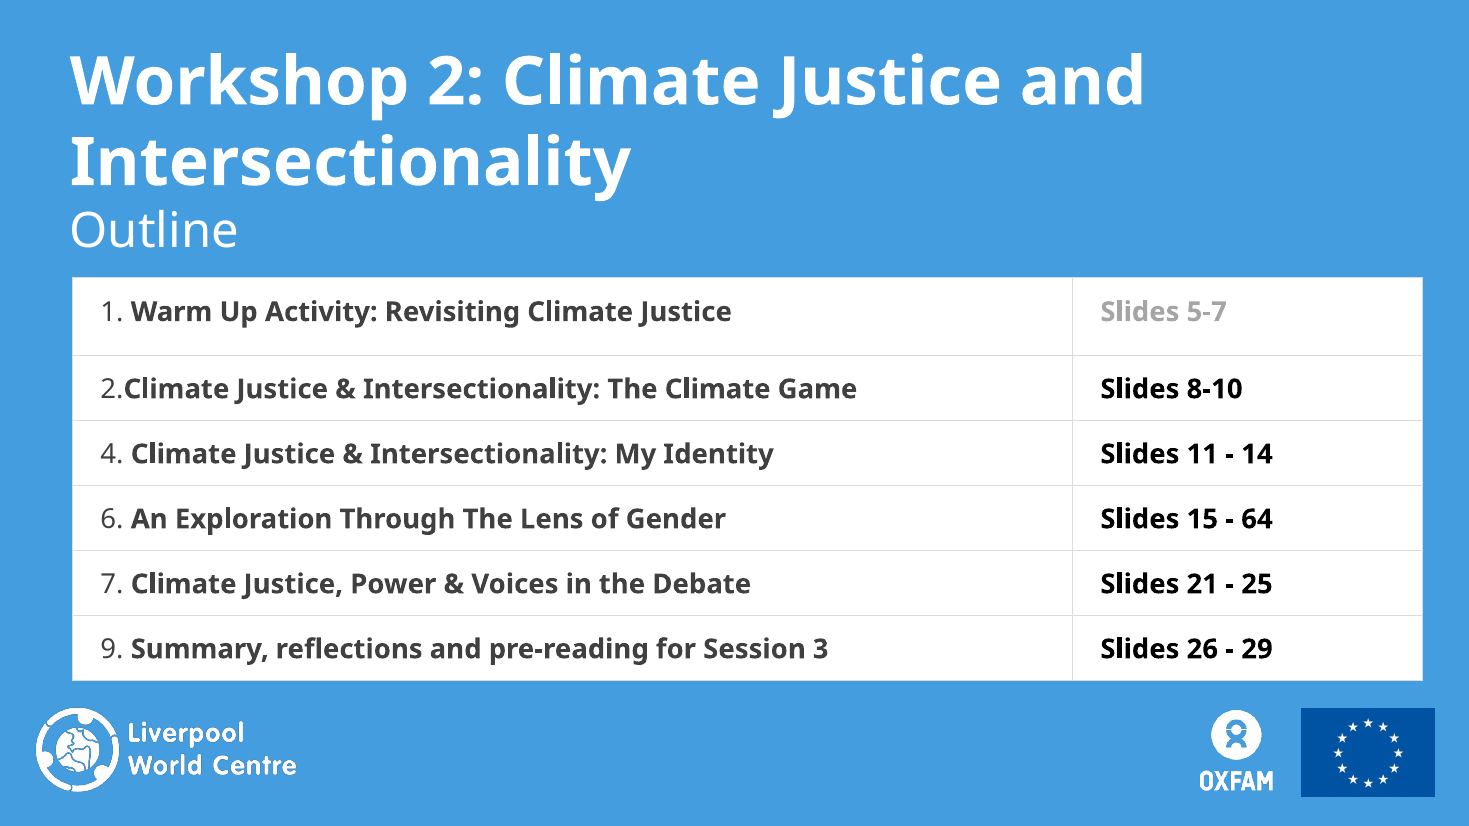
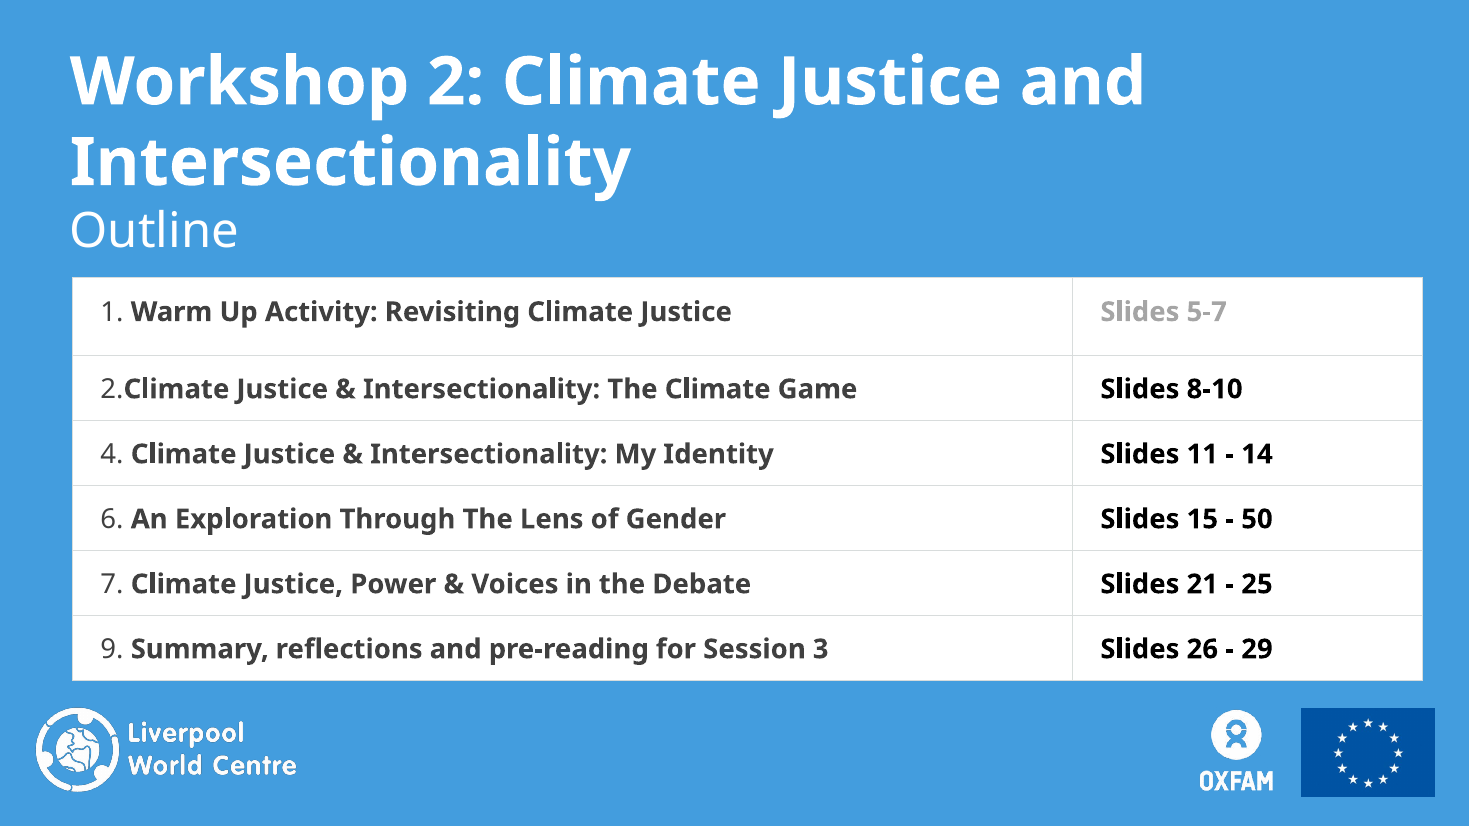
64: 64 -> 50 (1257, 519)
